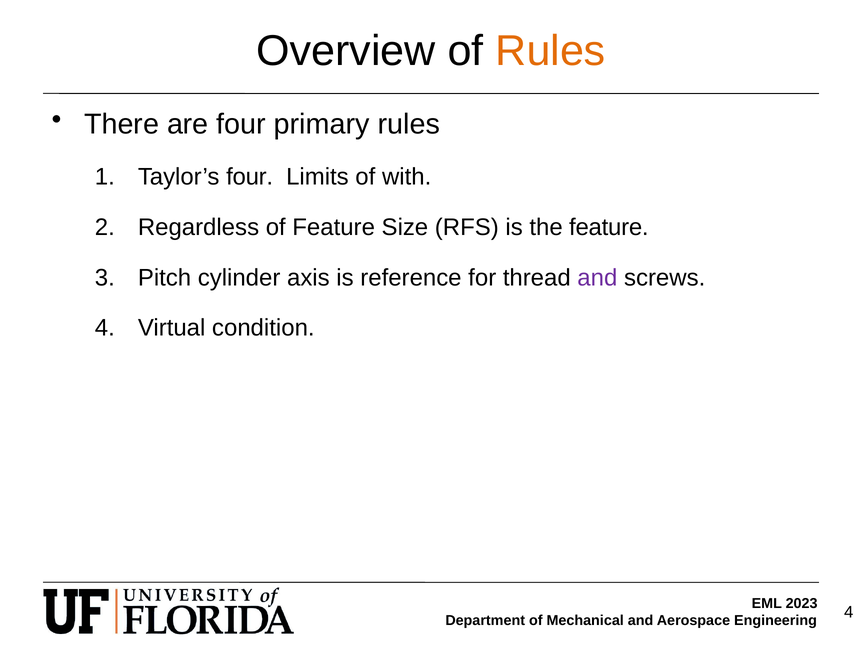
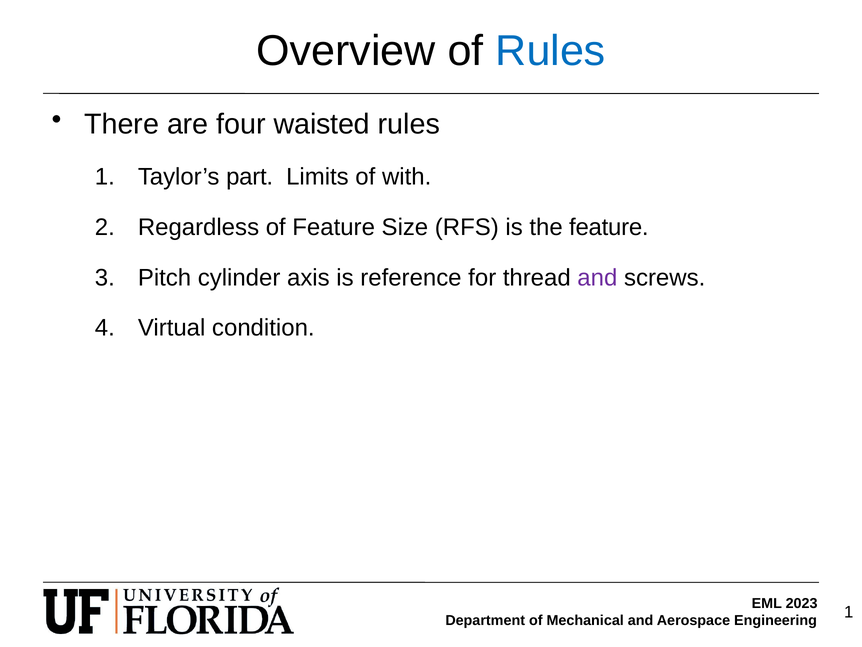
Rules colour: orange -> blue (550, 51)
primary: primary -> waisted (322, 124)
Taylor’s four: four -> part (250, 177)
4: 4 -> 1 (849, 612)
